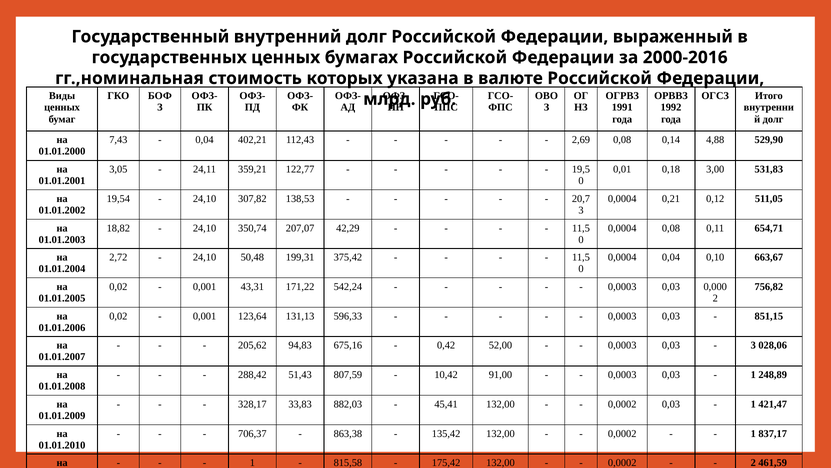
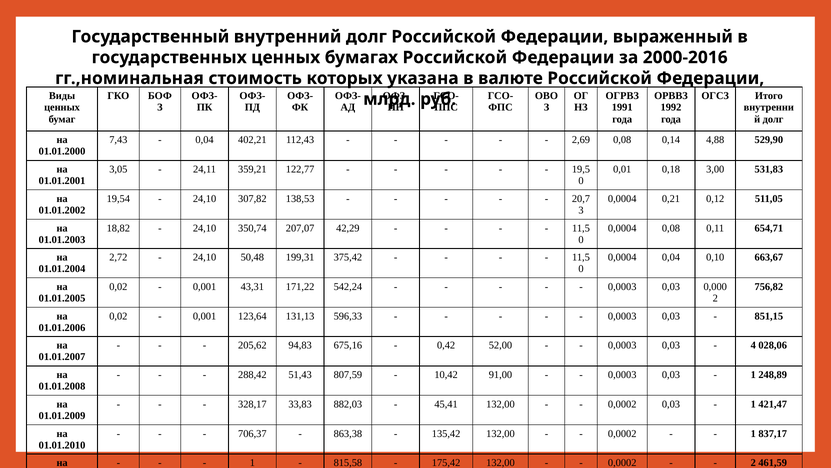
3: 3 -> 4 (753, 345)
